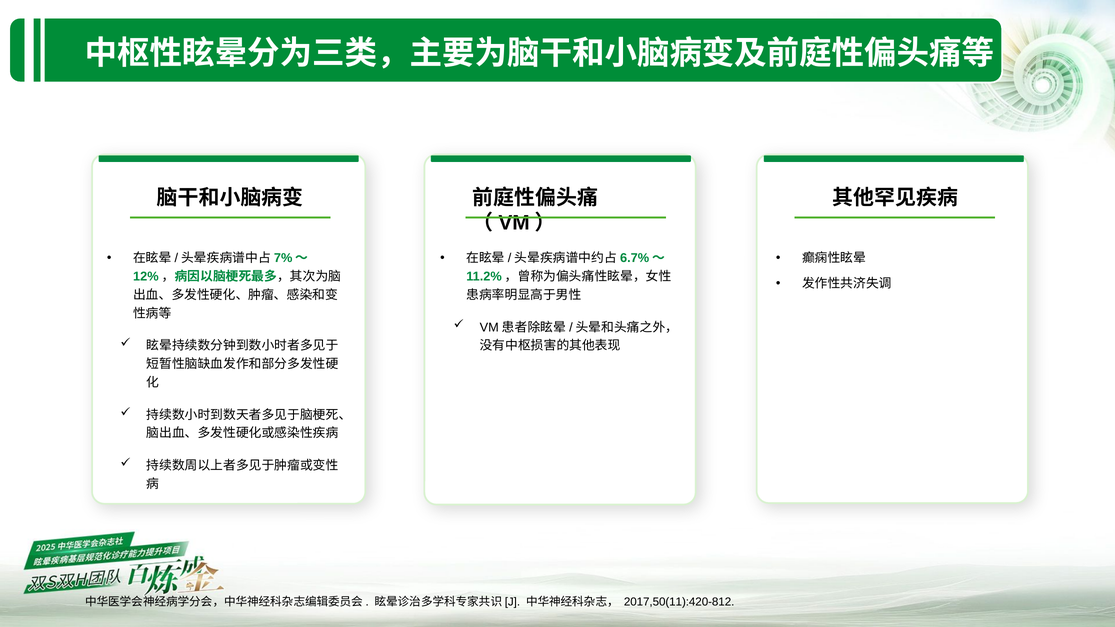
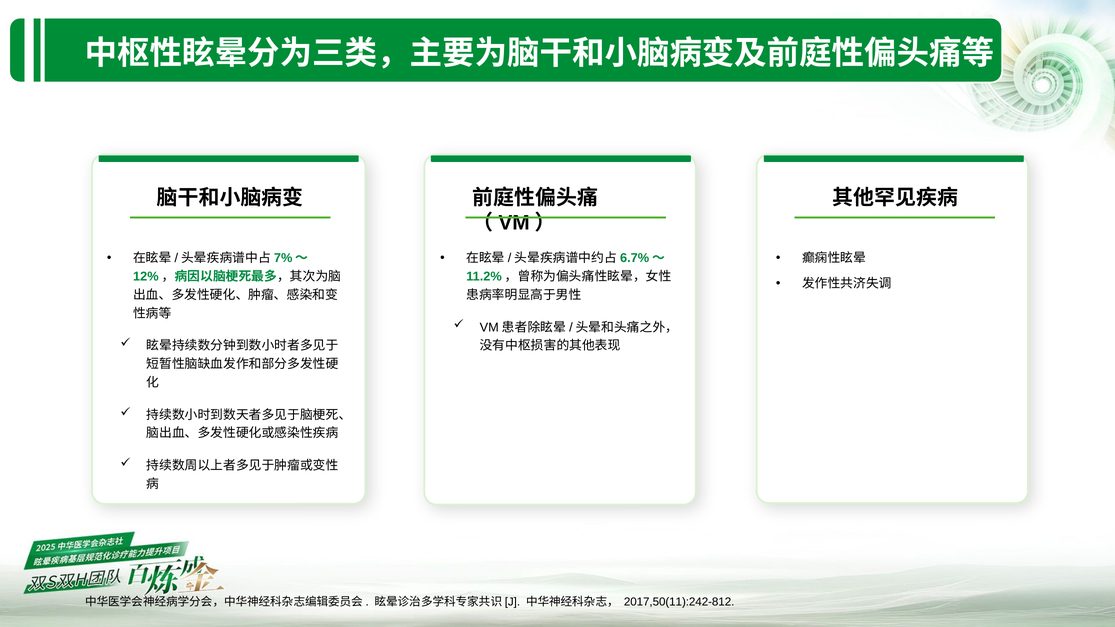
2017,50(11):420-812: 2017,50(11):420-812 -> 2017,50(11):242-812 (679, 602)
